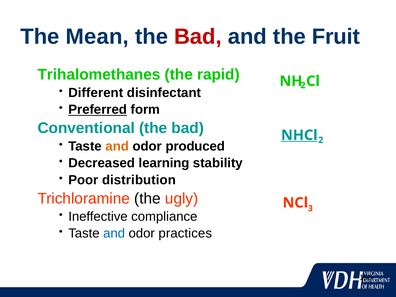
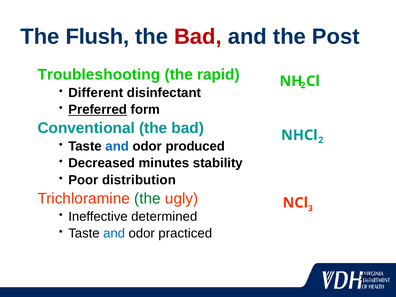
Mean: Mean -> Flush (97, 37)
Fruit: Fruit -> Post (336, 37)
Trihalomethanes: Trihalomethanes -> Troubleshooting (99, 75)
NHCl underline: present -> none (299, 135)
and colour: orange -> blue (117, 146)
learning: learning -> minutes (164, 163)
the colour: black -> green (147, 199)
compliance: compliance -> determined (164, 217)
practices: practices -> practiced (185, 233)
